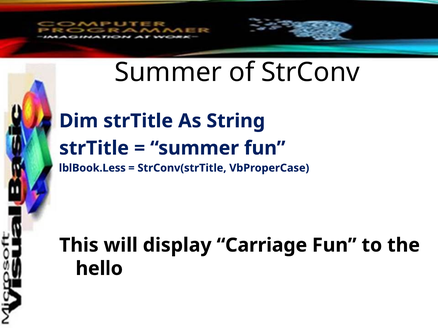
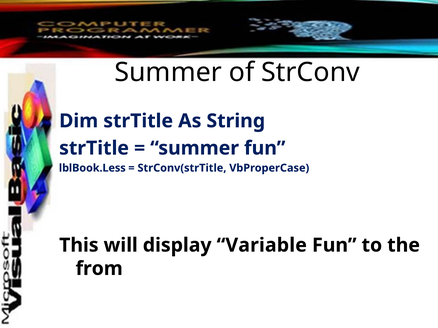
Carriage: Carriage -> Variable (262, 246)
hello: hello -> from (99, 269)
